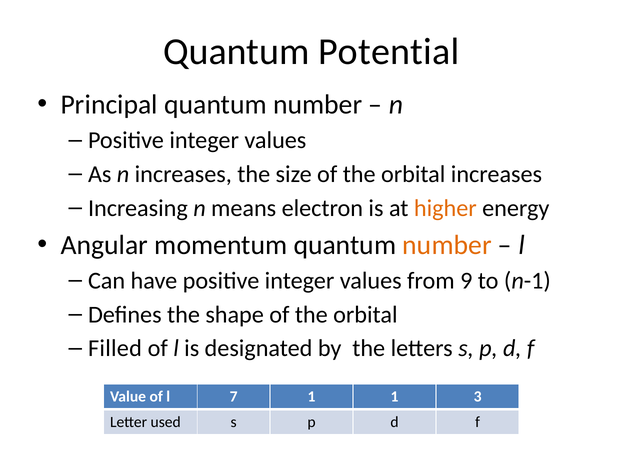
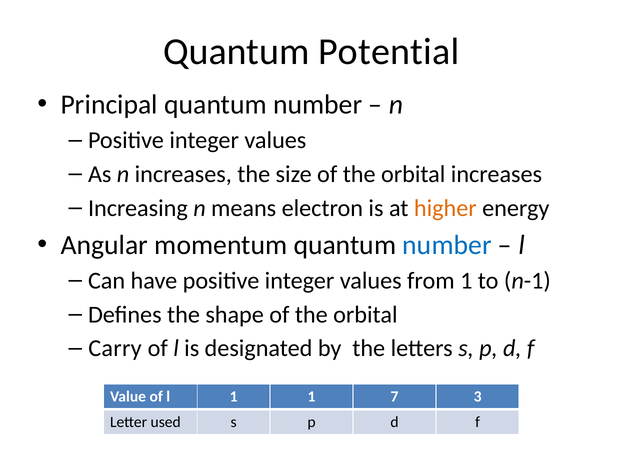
number colour: orange -> blue (447, 245)
from 9: 9 -> 1 (466, 281)
Filled: Filled -> Carry (115, 349)
l 7: 7 -> 1 (234, 397)
1 1: 1 -> 7 (395, 397)
